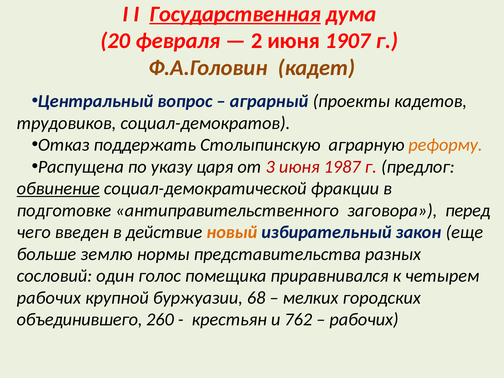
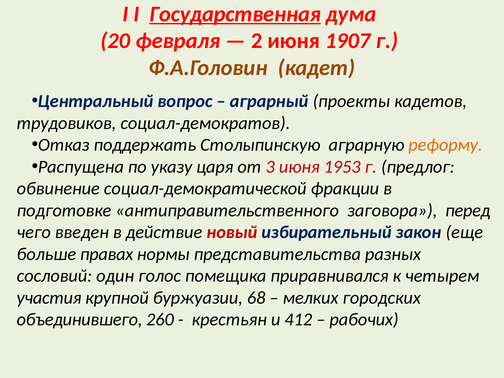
1987: 1987 -> 1953 (342, 167)
обвинение underline: present -> none (58, 189)
новый colour: orange -> red (232, 232)
землю: землю -> правах (107, 254)
рабочих: рабочих -> участия (49, 298)
762: 762 -> 412 (298, 320)
